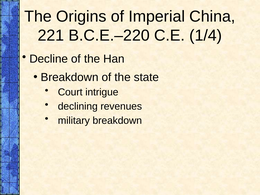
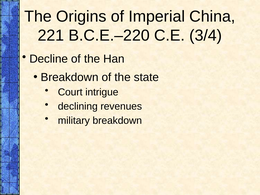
1/4: 1/4 -> 3/4 (206, 36)
